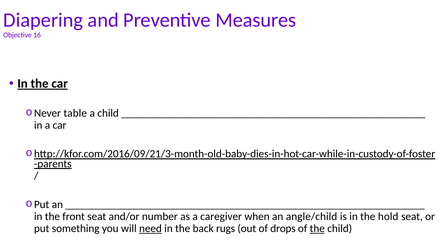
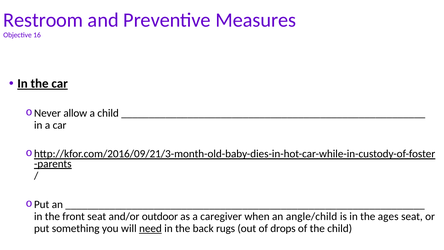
Diapering: Diapering -> Restroom (43, 20)
table: table -> allow (75, 113)
number: number -> outdoor (160, 216)
hold: hold -> ages (388, 216)
the underline: present -> none (317, 228)
